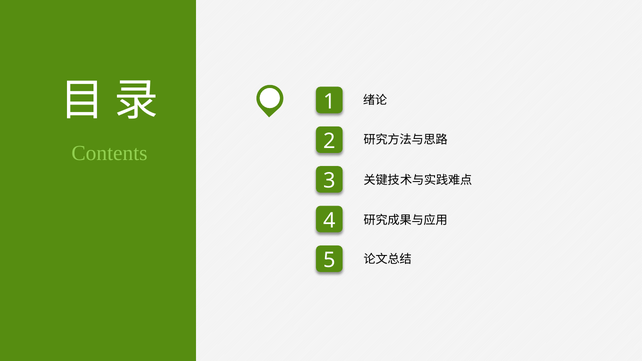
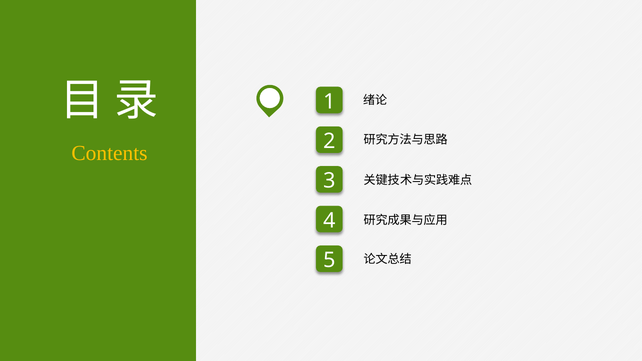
Contents colour: light green -> yellow (109, 153)
